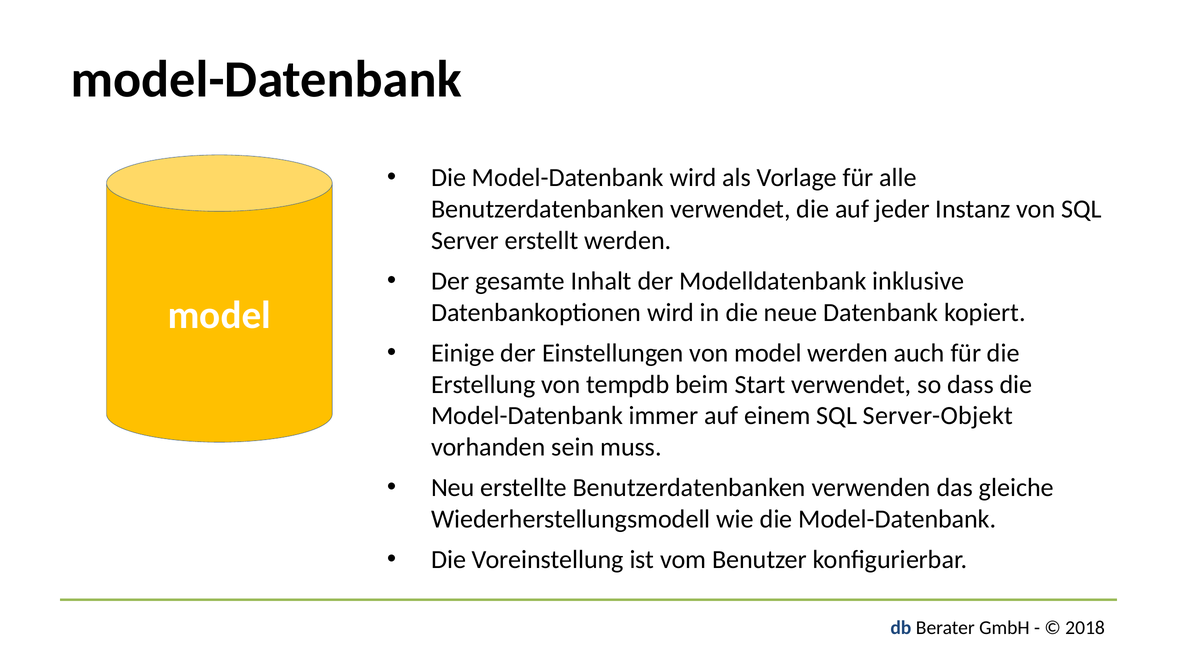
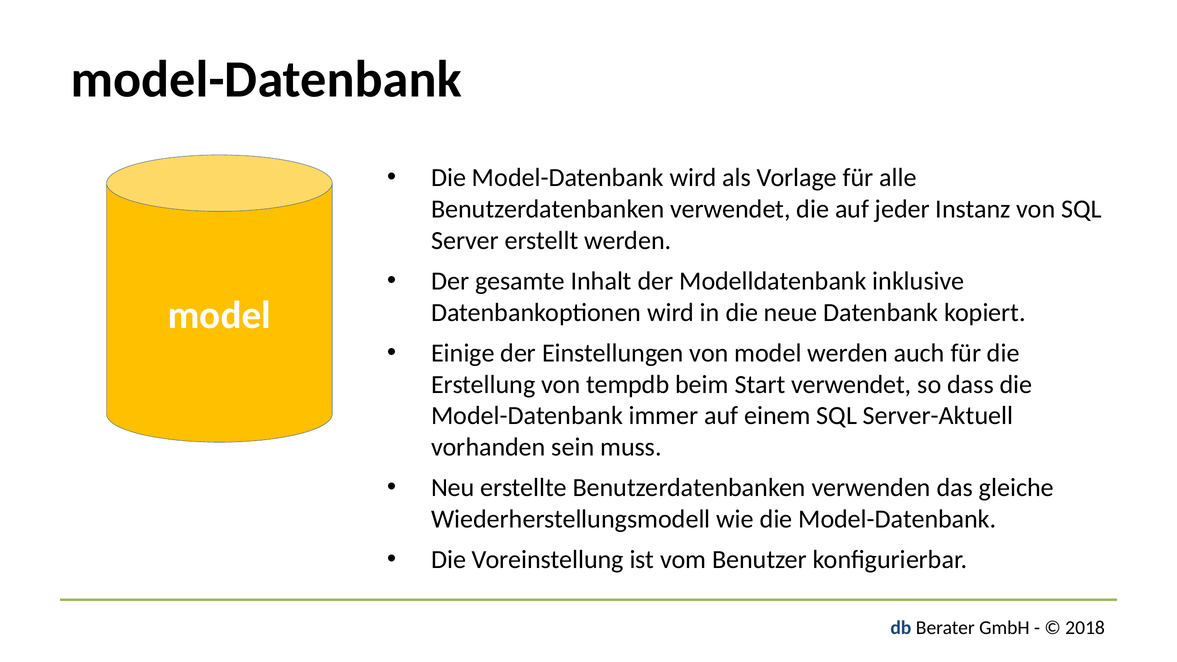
Server-Objekt: Server-Objekt -> Server-Aktuell (938, 416)
